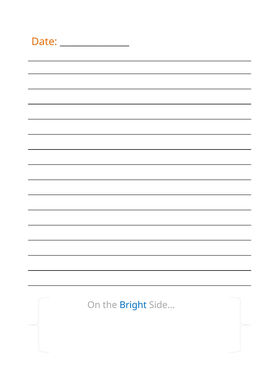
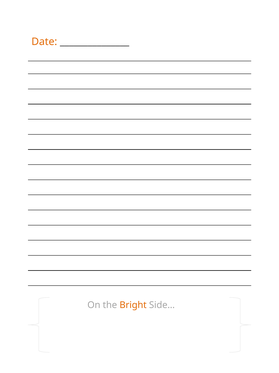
Bright colour: blue -> orange (133, 304)
